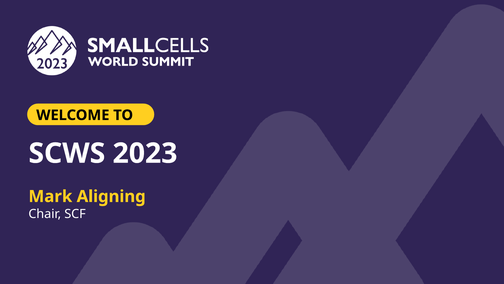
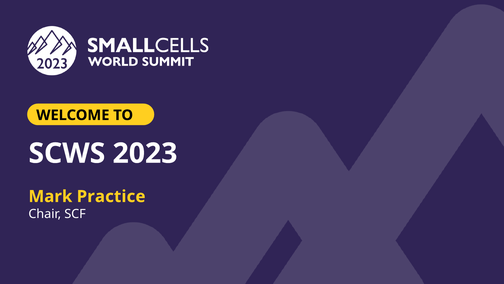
Aligning: Aligning -> Practice (111, 196)
